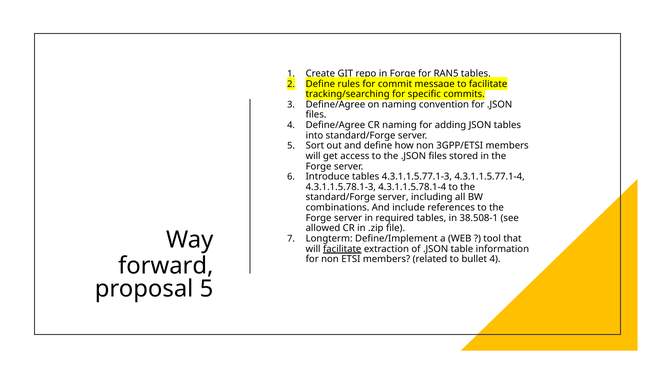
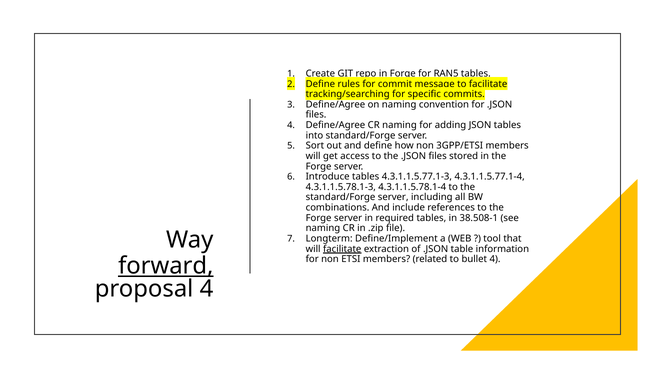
allowed: allowed -> naming (323, 229)
forward underline: none -> present (166, 266)
proposal 5: 5 -> 4 (206, 289)
